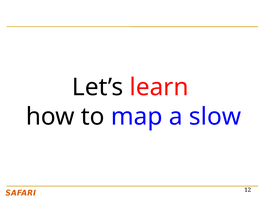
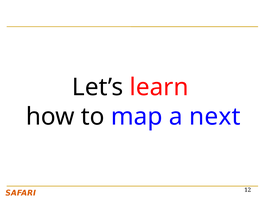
slow: slow -> next (215, 117)
